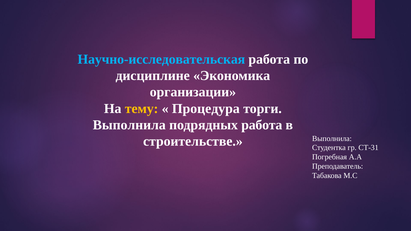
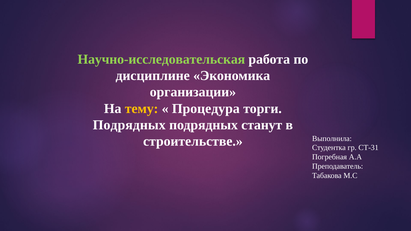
Научно-исследовательская colour: light blue -> light green (161, 59)
Выполнила: Выполнила -> Подрядных (129, 125)
подрядных работа: работа -> станут (262, 125)
